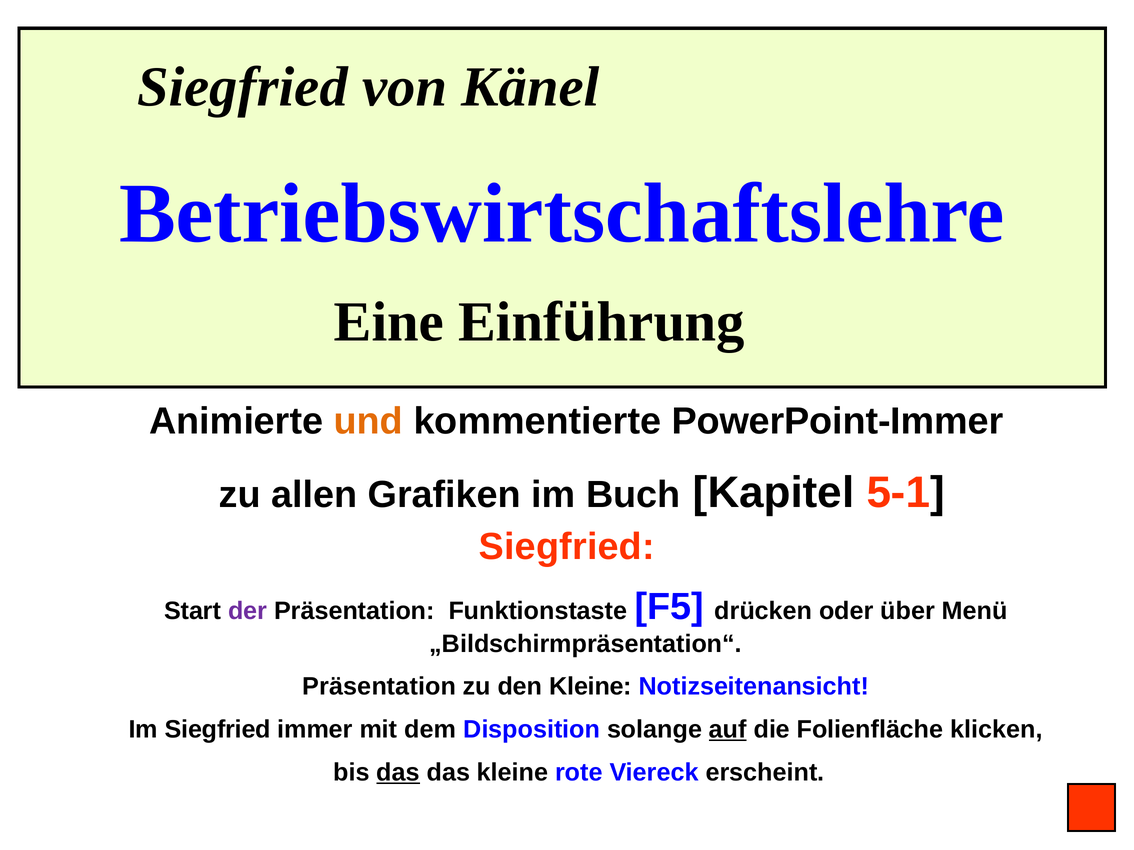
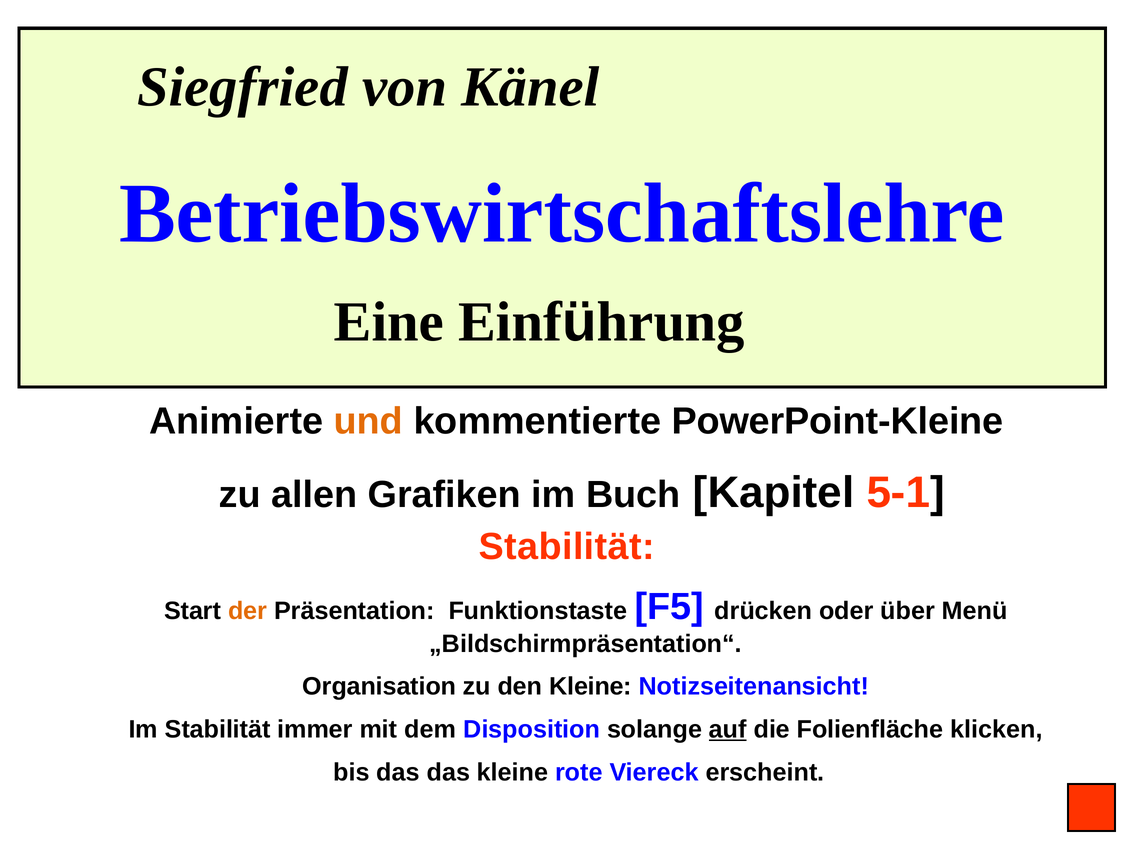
PowerPoint-Immer: PowerPoint-Immer -> PowerPoint-Kleine (838, 421)
Siegfried: Siegfried -> Stabilität (567, 547)
der colour: purple -> orange (248, 612)
Präsentation: Präsentation -> Organisation (379, 687)
Im Siegfried: Siegfried -> Stabilität (218, 730)
das underline: present -> none (398, 773)
